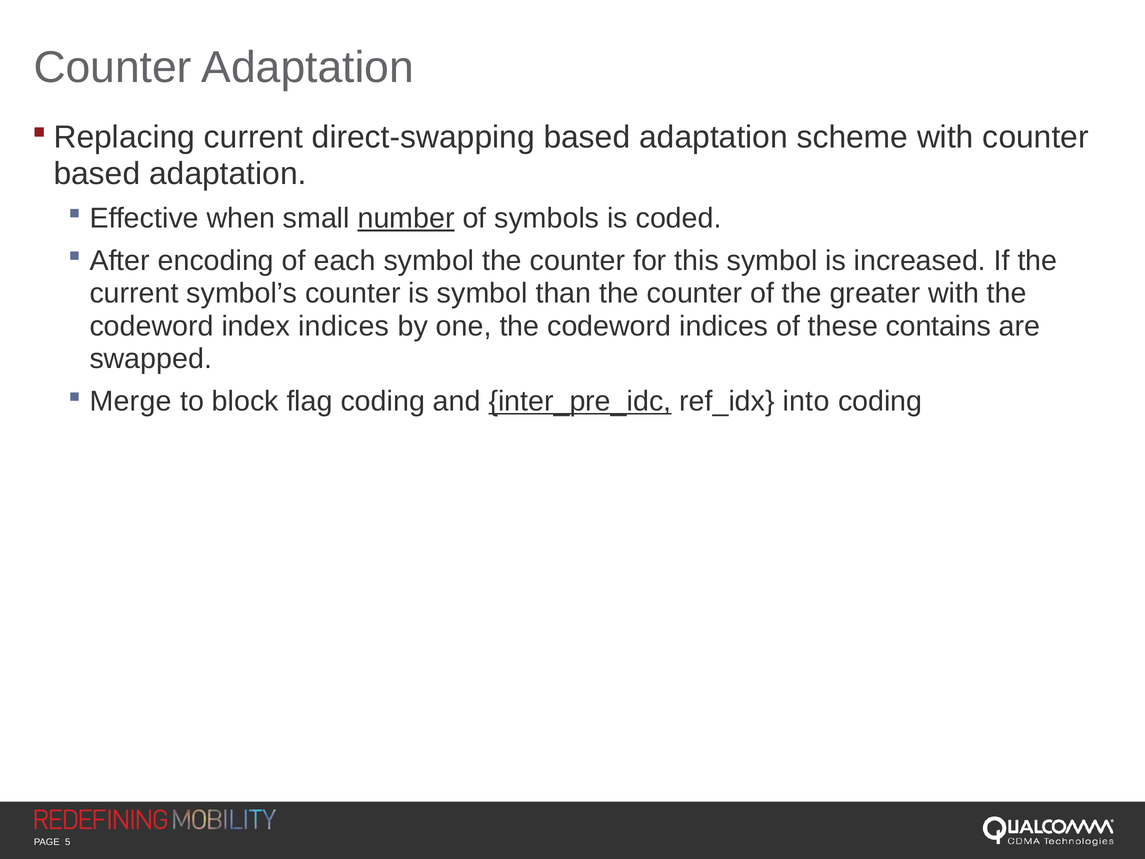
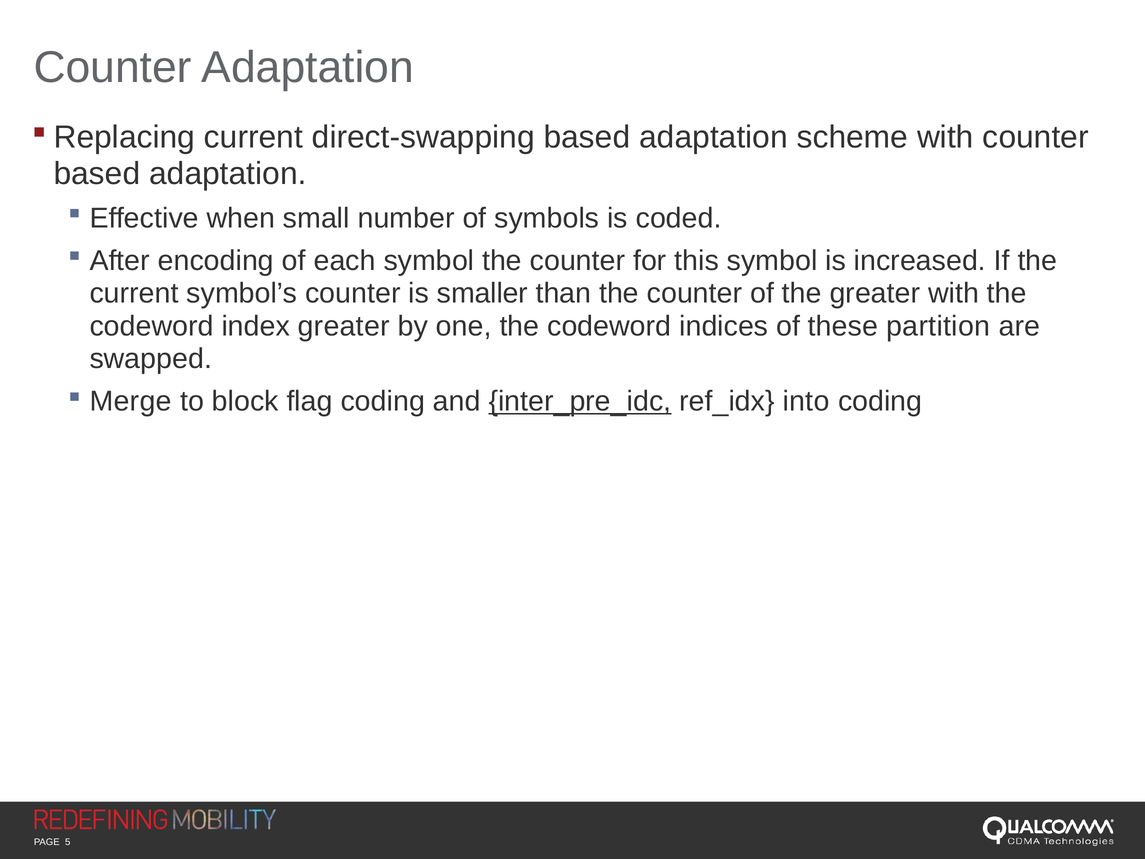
number underline: present -> none (406, 218)
is symbol: symbol -> smaller (482, 293)
index indices: indices -> greater (344, 326)
contains: contains -> partition (938, 326)
